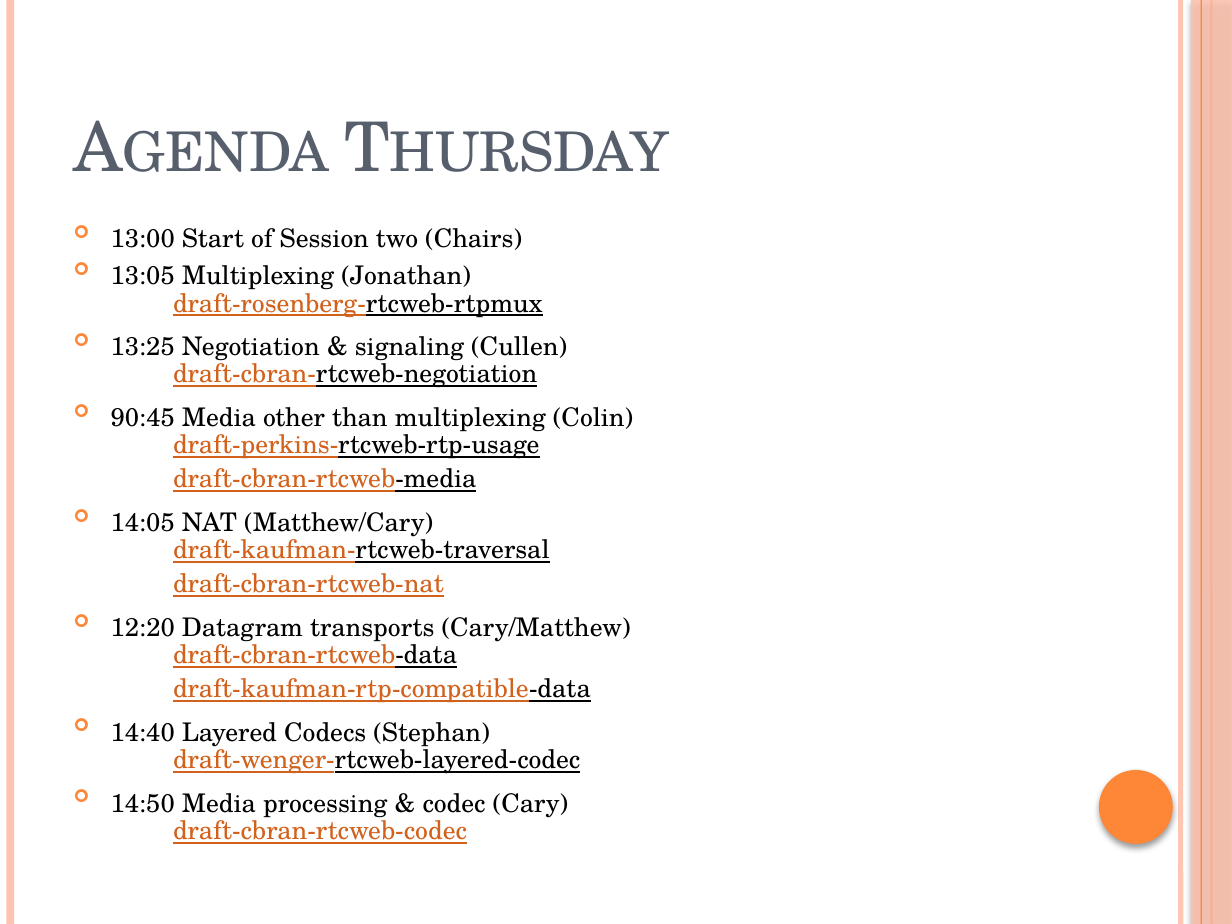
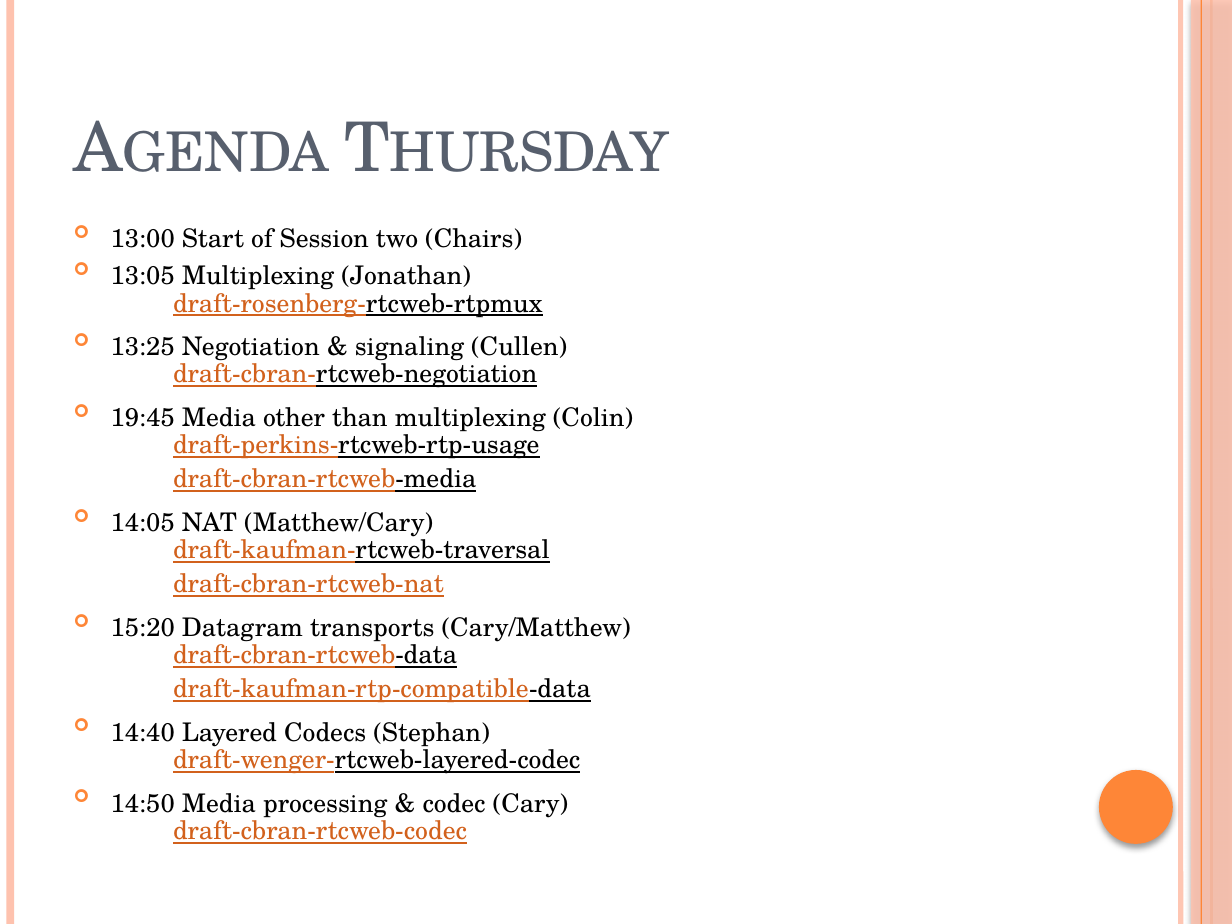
90:45: 90:45 -> 19:45 (143, 418)
12:20: 12:20 -> 15:20 (143, 628)
